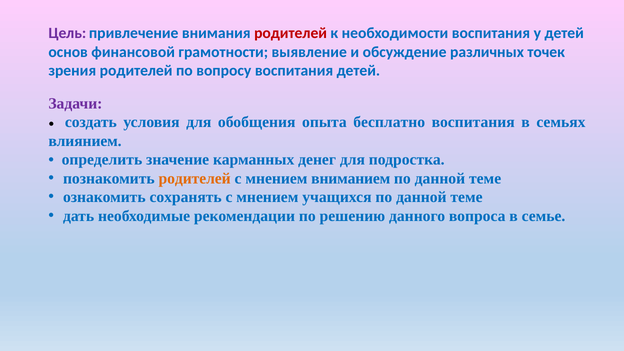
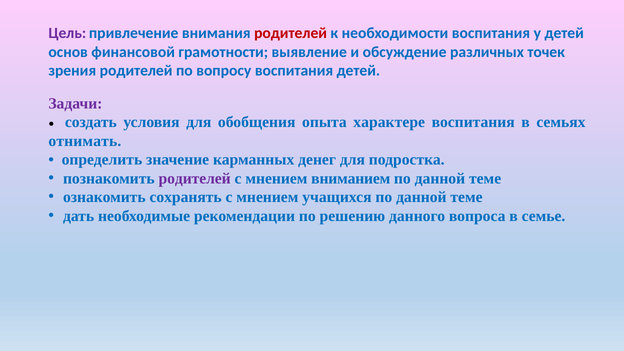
бесплатно: бесплатно -> характере (389, 122)
влиянием: влиянием -> отнимать (85, 141)
родителей colour: orange -> purple (195, 178)
